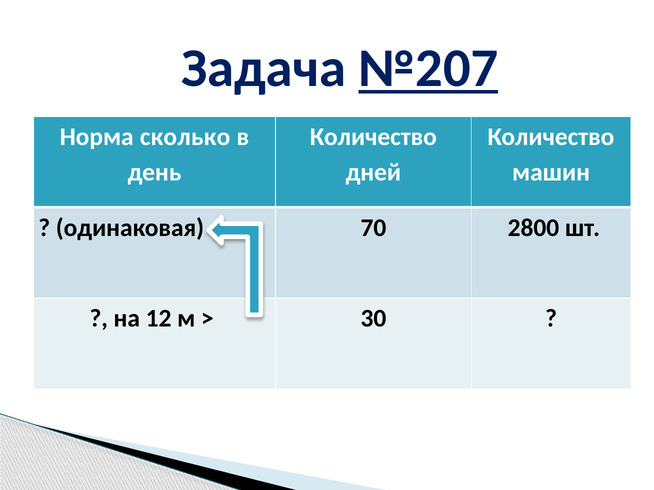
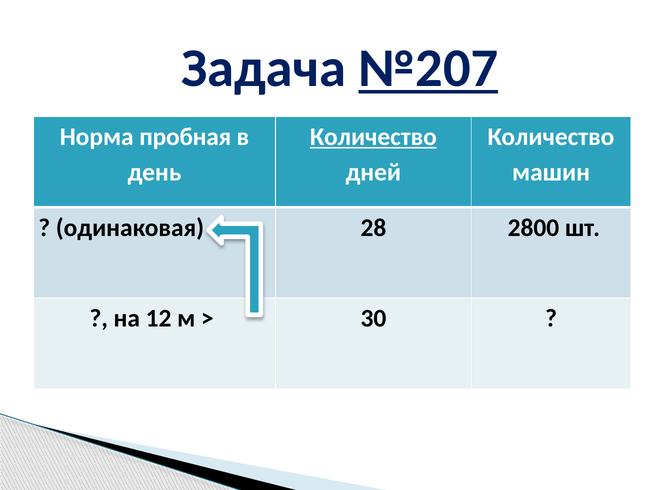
сколько: сколько -> пробная (185, 137)
Количество underline: none -> present (373, 137)
70: 70 -> 28 (373, 228)
